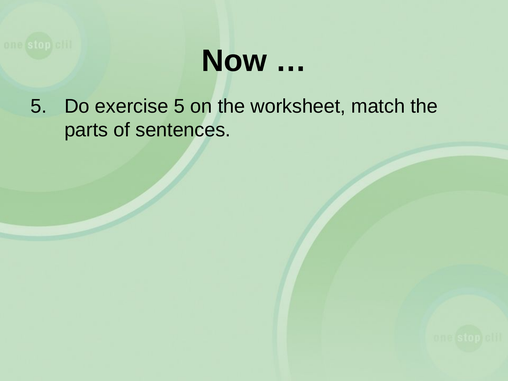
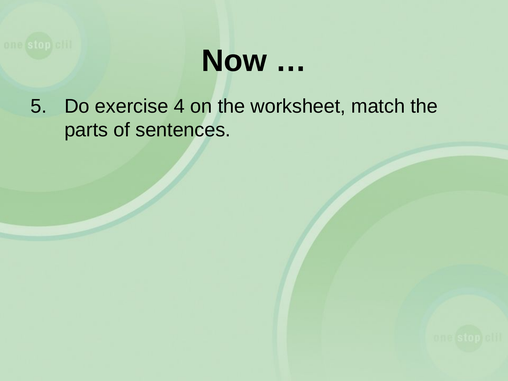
exercise 5: 5 -> 4 (179, 106)
